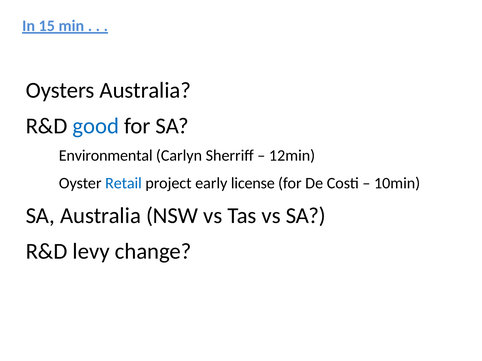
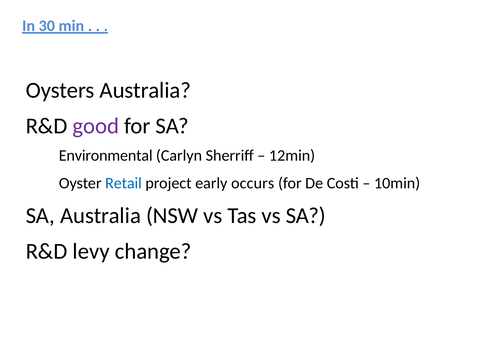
15: 15 -> 30 (47, 26)
good colour: blue -> purple (96, 126)
license: license -> occurs (253, 184)
